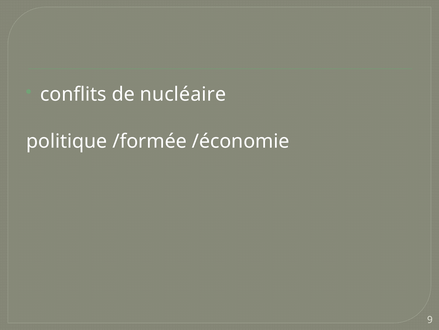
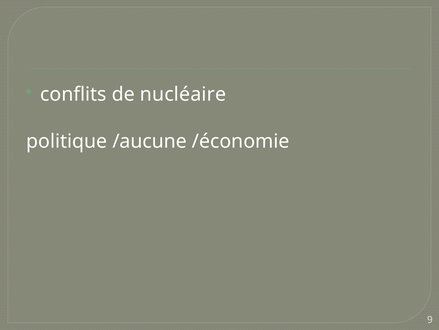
/formée: /formée -> /aucune (150, 141)
